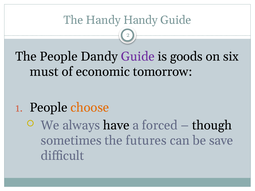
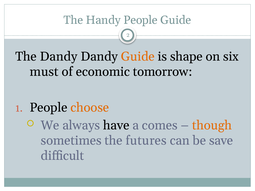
Handy Handy: Handy -> People (141, 20)
The People: People -> Dandy (59, 57)
Guide colour: purple -> orange (138, 57)
goods: goods -> shape (186, 57)
forced: forced -> comes (160, 125)
though colour: black -> orange (212, 125)
